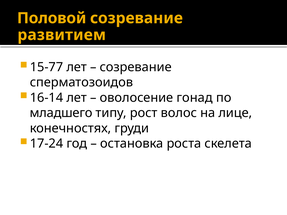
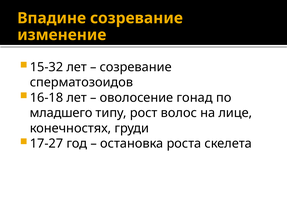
Половой: Половой -> Впадине (52, 18)
развитием: развитием -> изменение (62, 35)
15-77: 15-77 -> 15-32 (46, 67)
16-14: 16-14 -> 16-18 (46, 98)
17-24: 17-24 -> 17-27 (46, 144)
